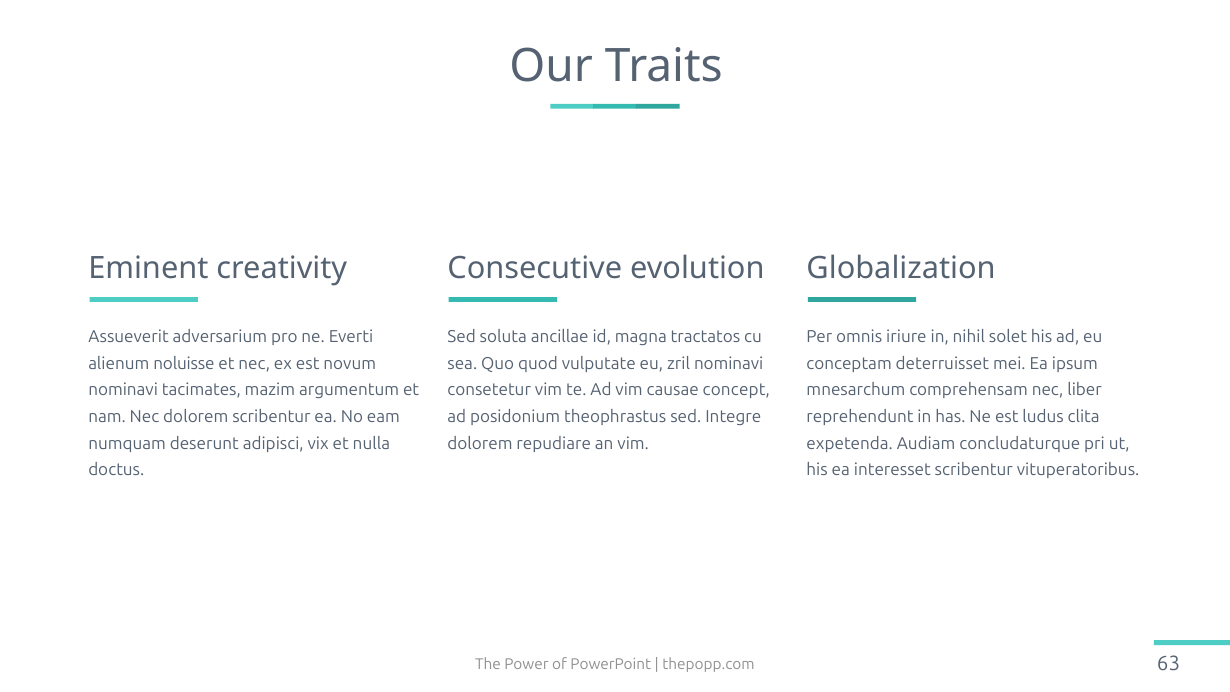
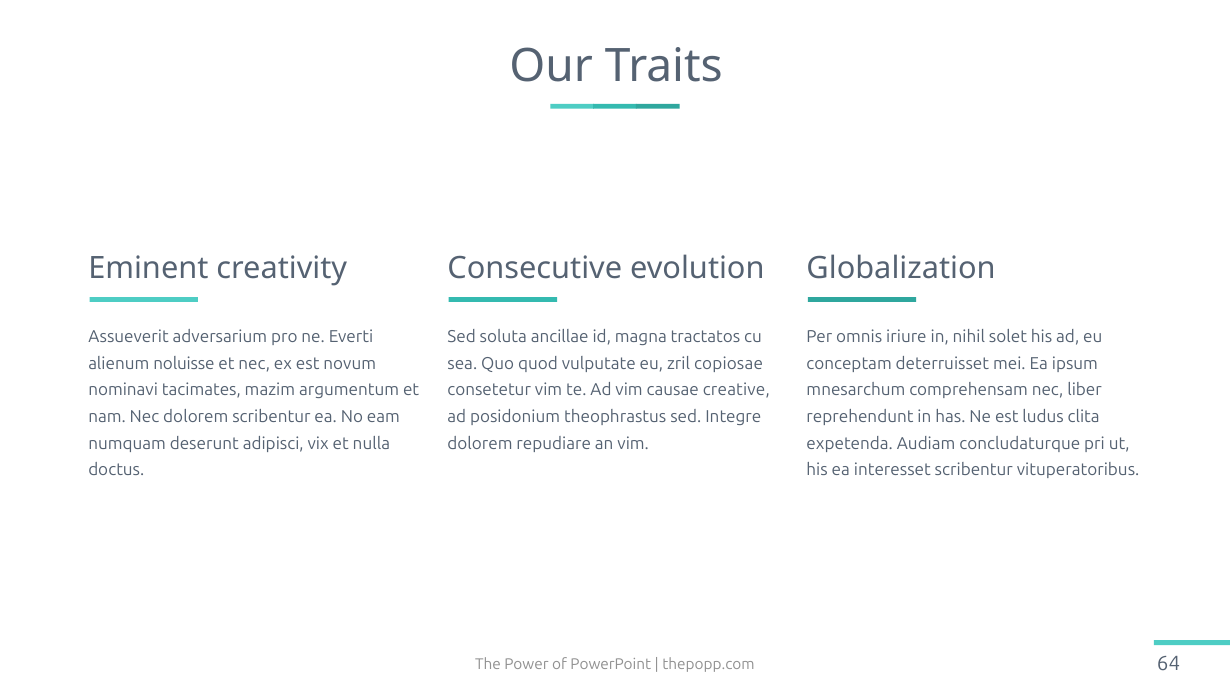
zril nominavi: nominavi -> copiosae (729, 363)
concept: concept -> creative (736, 390)
63: 63 -> 64 (1169, 664)
